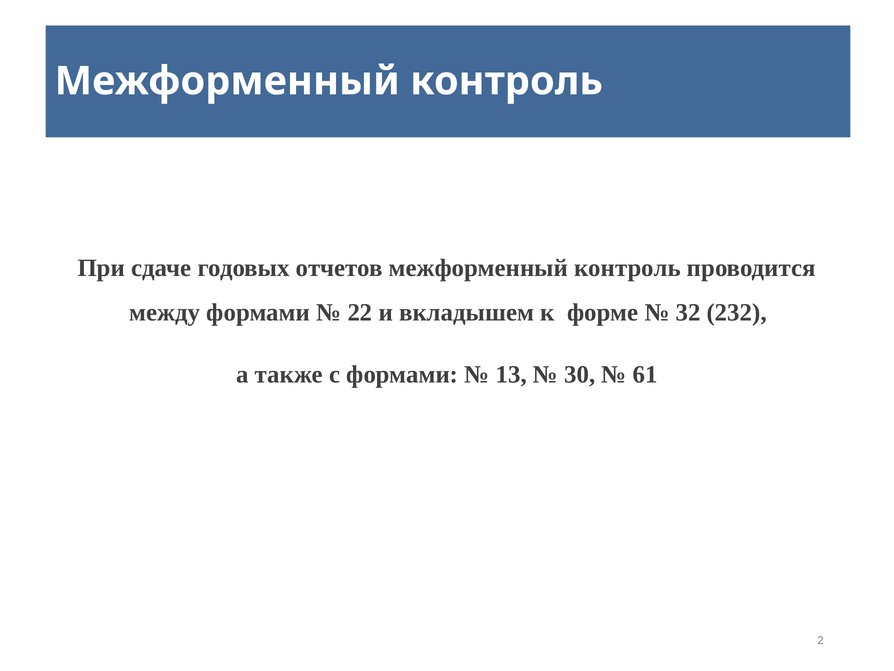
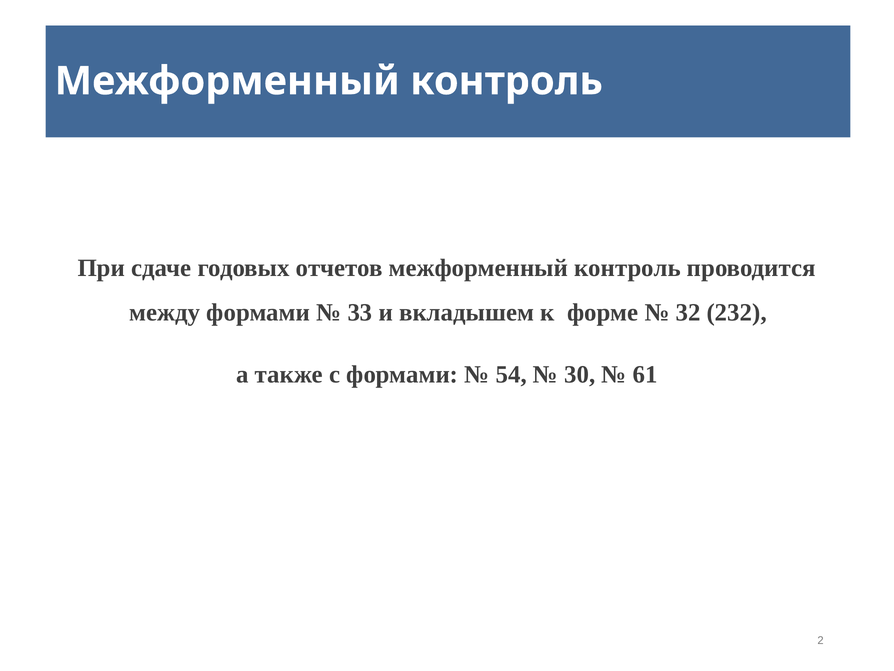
22: 22 -> 33 (360, 312)
13: 13 -> 54 (511, 374)
